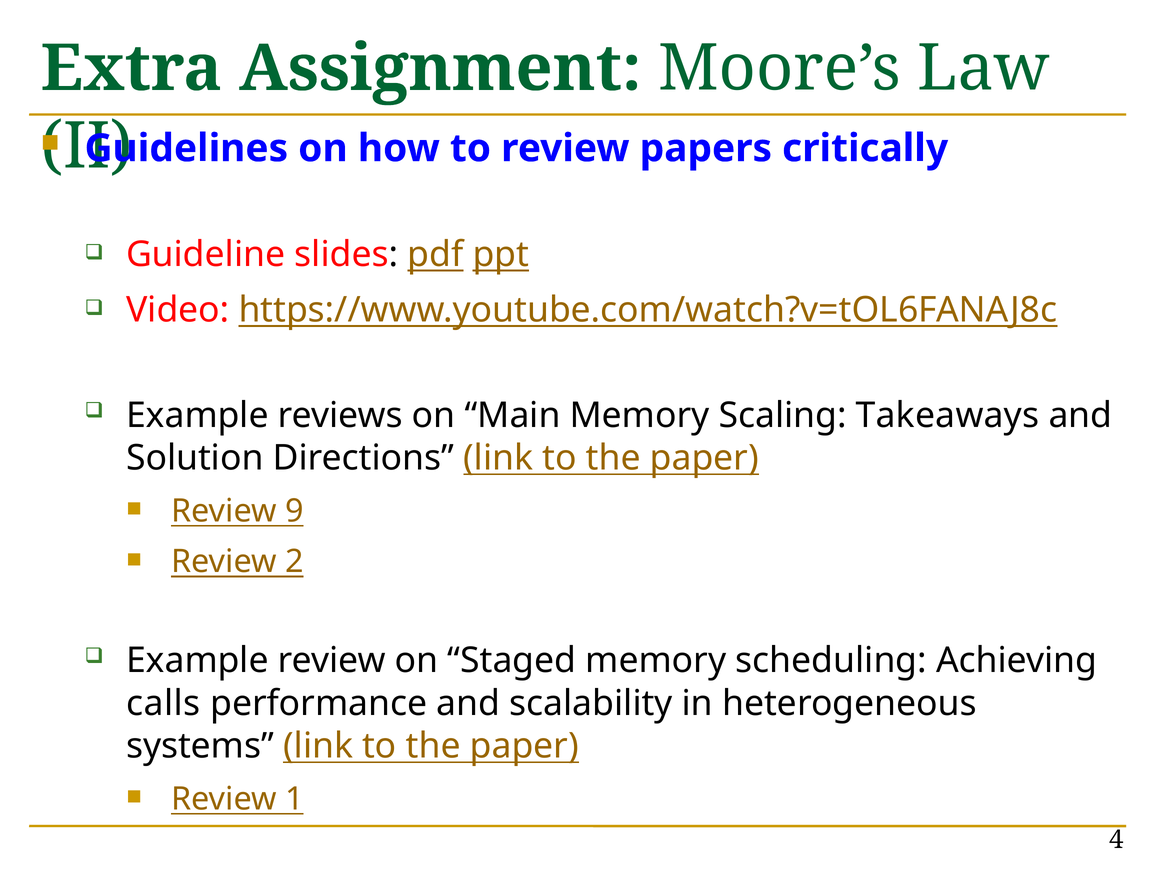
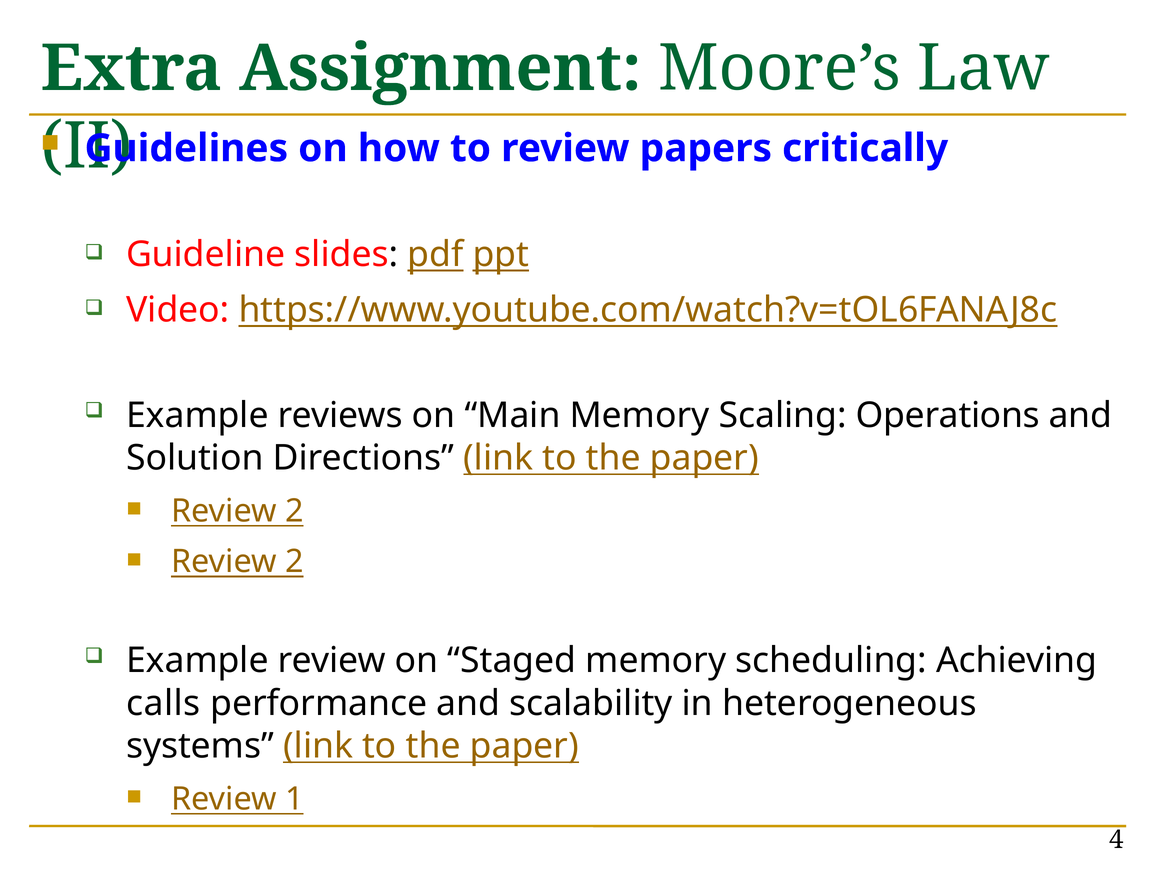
Takeaways: Takeaways -> Operations (948, 415)
9: 9 -> 2 (294, 511)
